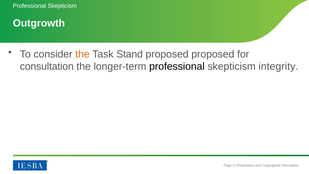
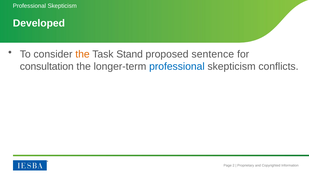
Outgrowth: Outgrowth -> Developed (39, 23)
proposed proposed: proposed -> sentence (213, 54)
professional colour: black -> blue (177, 67)
integrity: integrity -> conflicts (278, 67)
